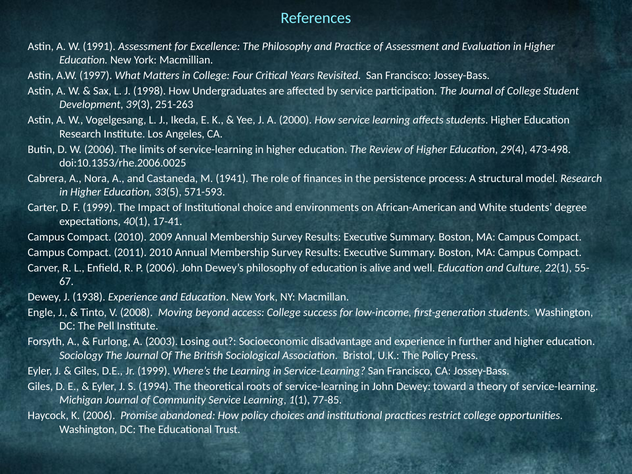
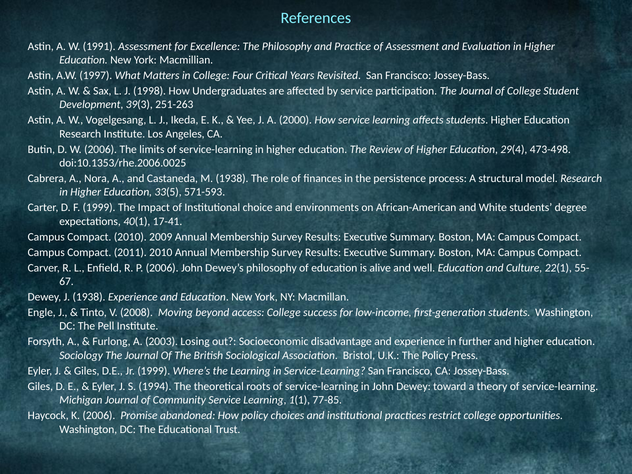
M 1941: 1941 -> 1938 (232, 179)
